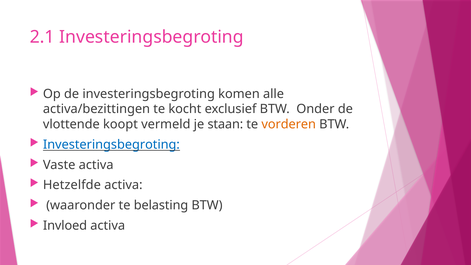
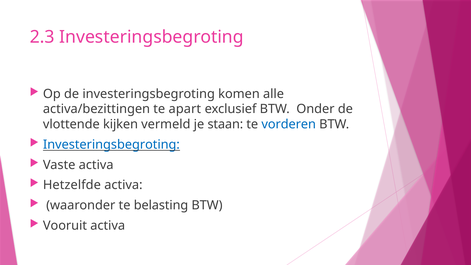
2.1: 2.1 -> 2.3 (42, 37)
kocht: kocht -> apart (185, 109)
koopt: koopt -> kijken (121, 124)
vorderen colour: orange -> blue (289, 124)
Invloed: Invloed -> Vooruit (65, 225)
